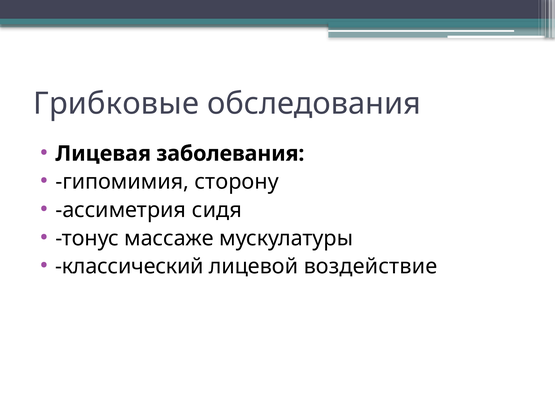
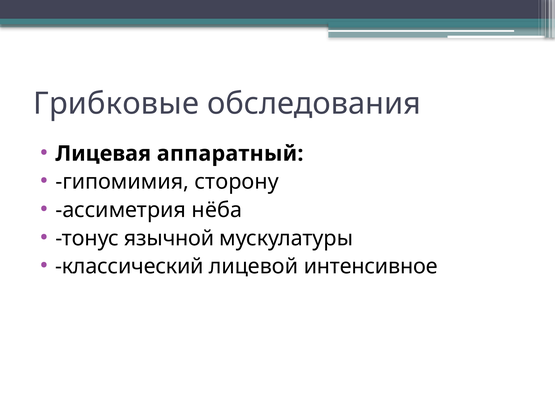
заболевания: заболевания -> аппаратный (230, 154)
сидя: сидя -> нёба (217, 210)
массаже: массаже -> язычной (169, 238)
воздействие: воздействие -> интенсивное (371, 267)
